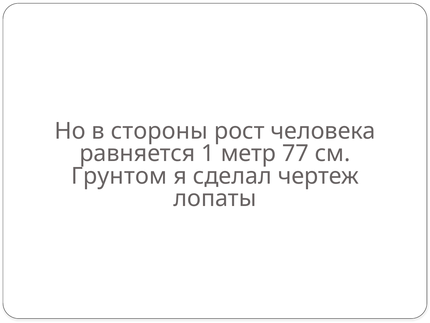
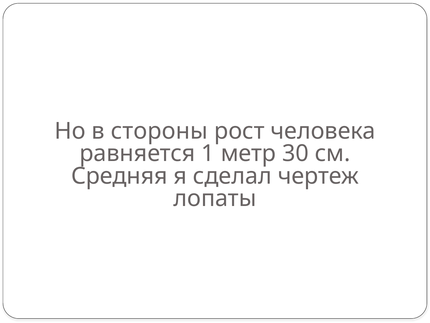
77: 77 -> 30 (295, 153)
Грунтом: Грунтом -> Средняя (119, 176)
